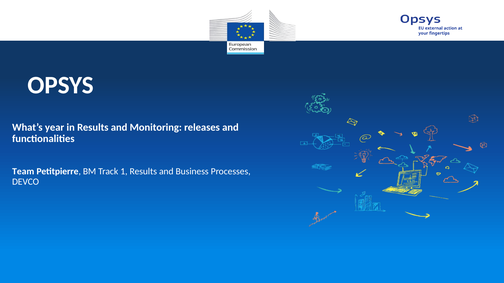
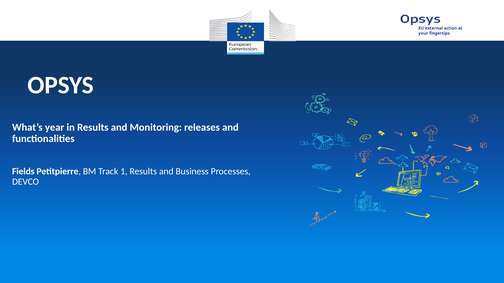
Team: Team -> Fields (23, 172)
